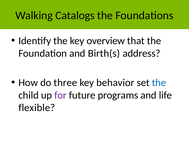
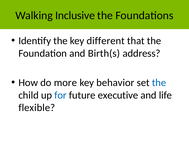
Catalogs: Catalogs -> Inclusive (75, 15)
overview: overview -> different (106, 41)
three: three -> more (65, 83)
for colour: purple -> blue (61, 96)
programs: programs -> executive (118, 96)
